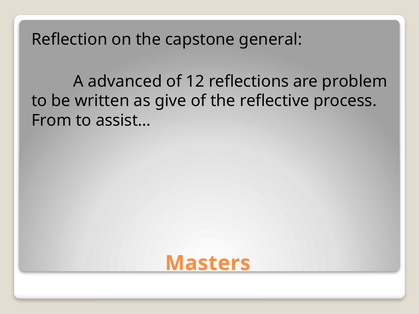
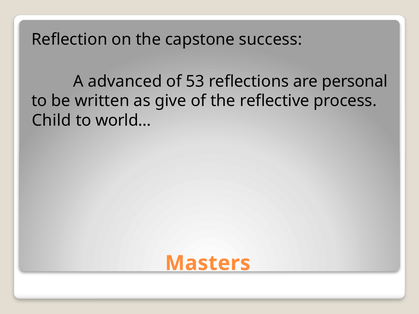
general: general -> success (271, 39)
12: 12 -> 53 (195, 81)
problem: problem -> personal (355, 81)
From: From -> Child (51, 121)
assist…: assist… -> world… (123, 121)
